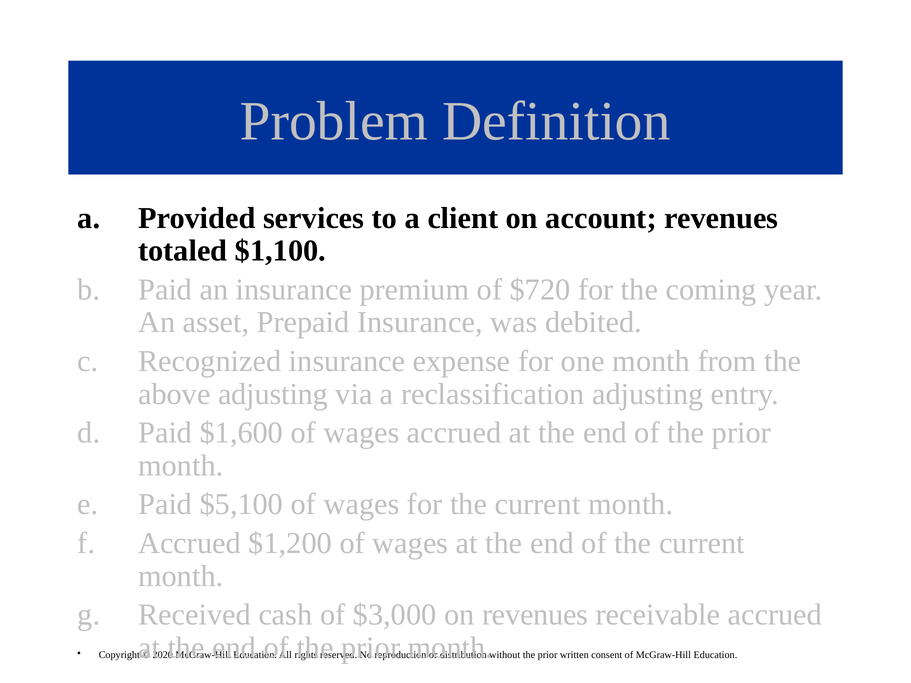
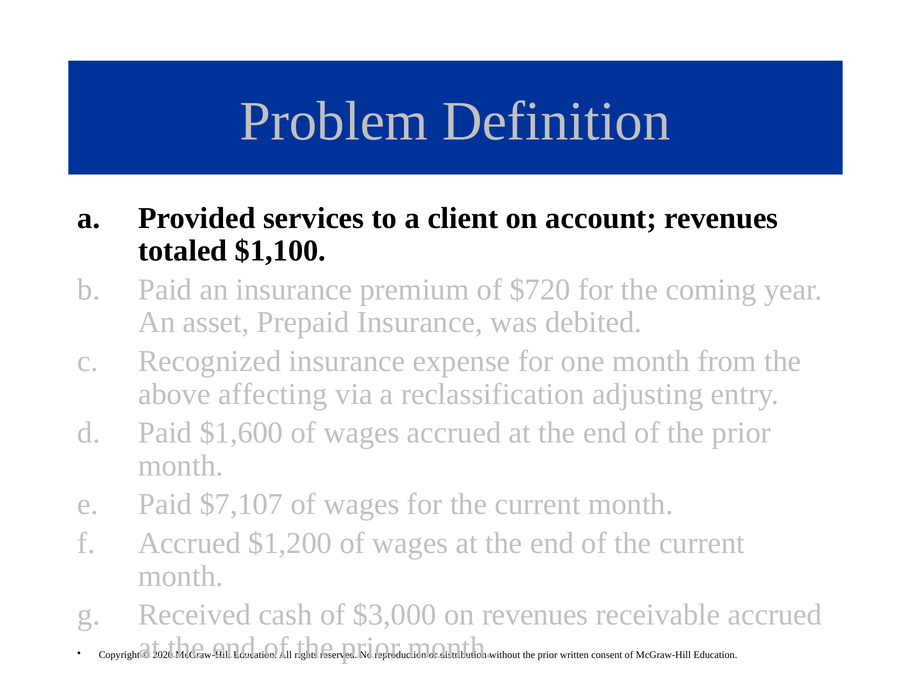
above adjusting: adjusting -> affecting (273, 394)
$5,100: $5,100 -> $7,107 (241, 505)
